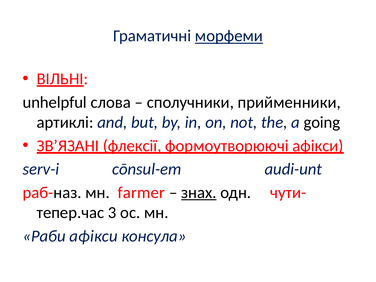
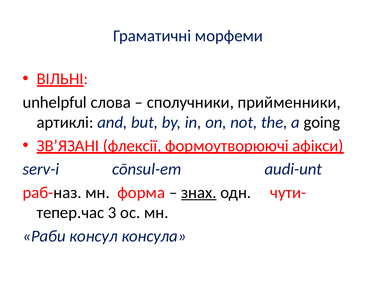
морфеми underline: present -> none (229, 36)
farmer: farmer -> форма (141, 193)
Раби афікси: афікси -> консул (94, 236)
